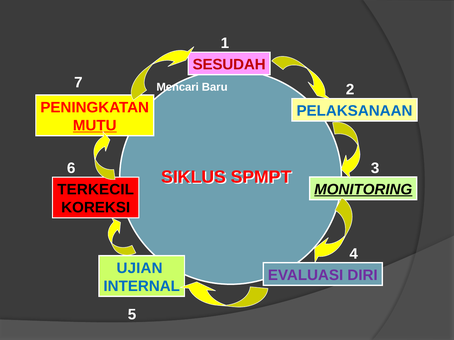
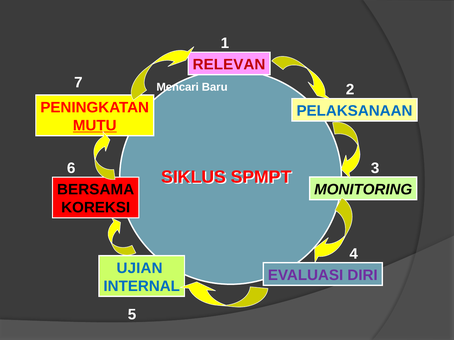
SESUDAH: SESUDAH -> RELEVAN (229, 65)
MONITORING underline: present -> none (363, 190)
TERKECIL: TERKECIL -> BERSAMA (96, 190)
